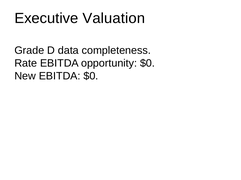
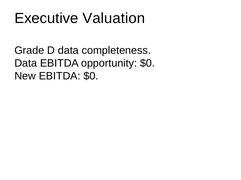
Rate: Rate -> Data (26, 63)
